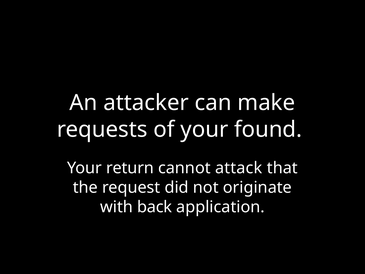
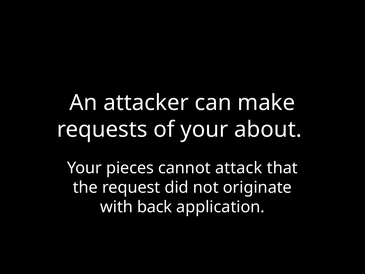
found: found -> about (268, 129)
return: return -> pieces (130, 168)
